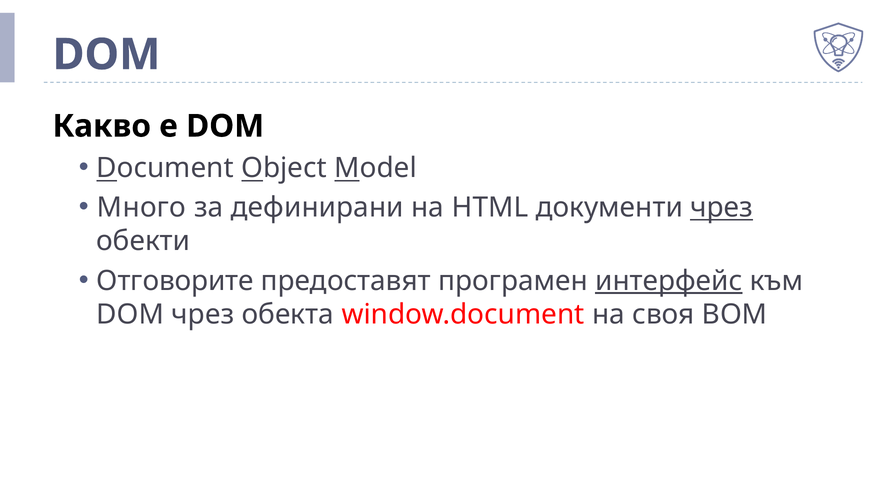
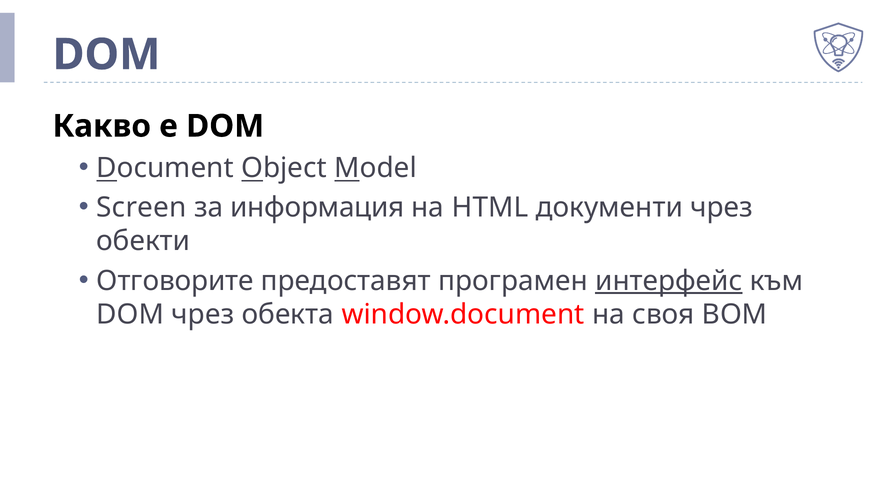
Много: Много -> Screen (142, 207)
дефинирани: дефинирани -> информация (317, 207)
чрез underline: present -> none (722, 207)
